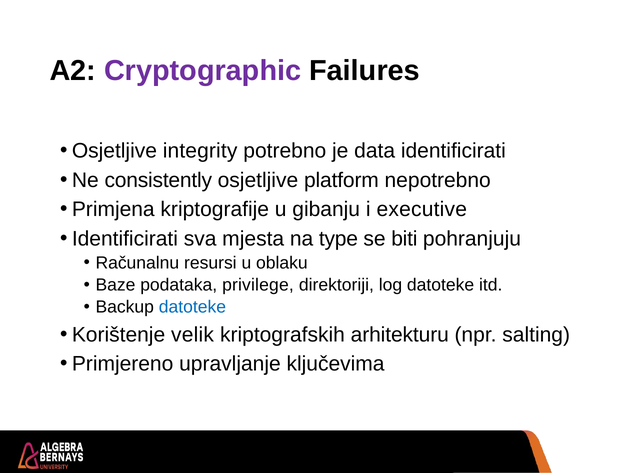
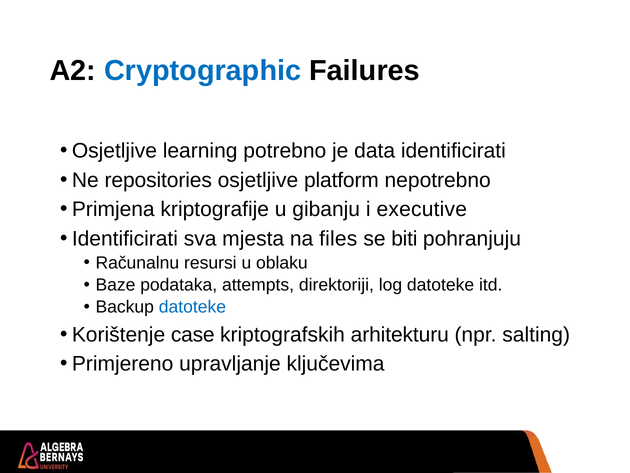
Cryptographic colour: purple -> blue (203, 71)
integrity: integrity -> learning (200, 151)
consistently: consistently -> repositories (158, 180)
type: type -> files (338, 238)
privilege: privilege -> attempts (258, 285)
velik: velik -> case (193, 334)
